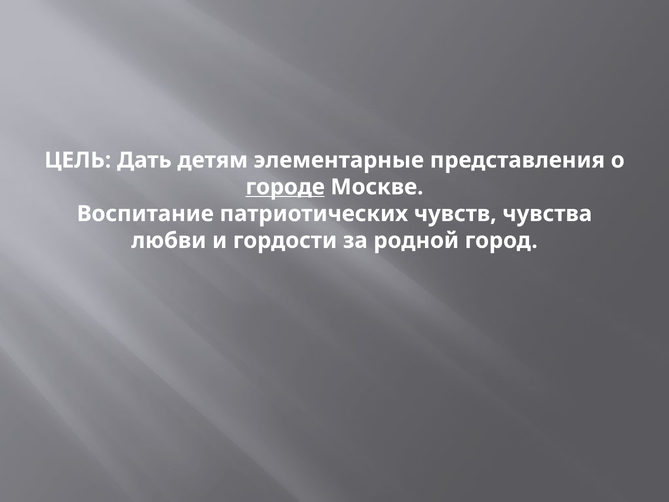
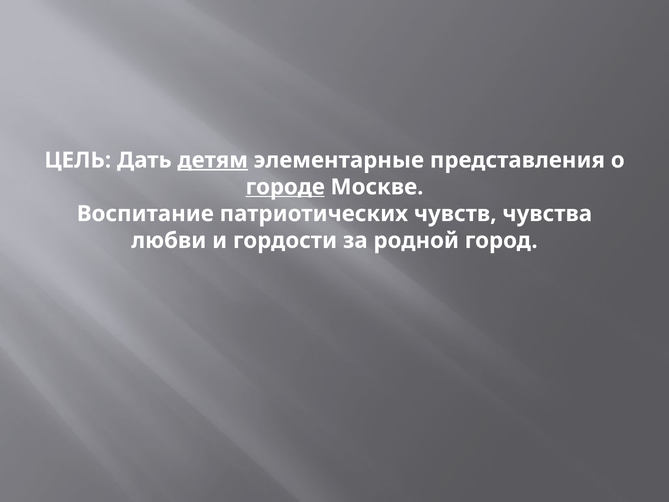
детям underline: none -> present (213, 160)
